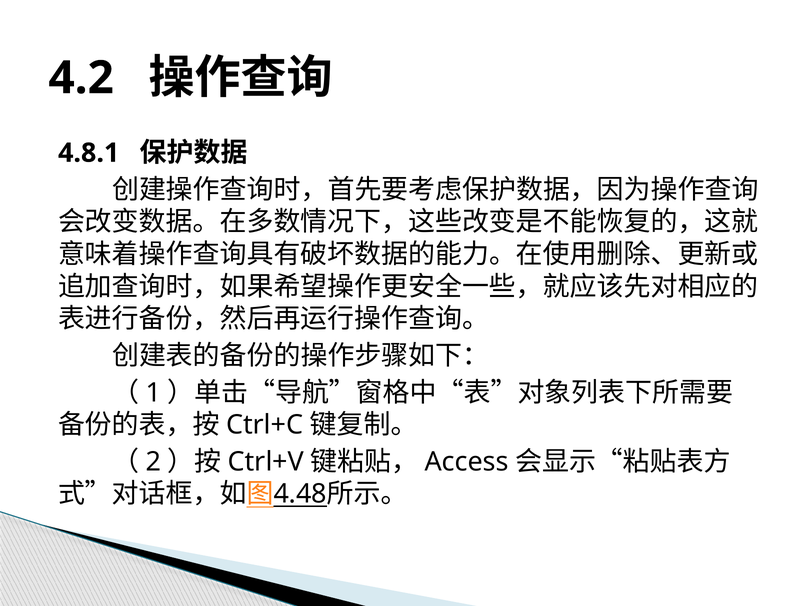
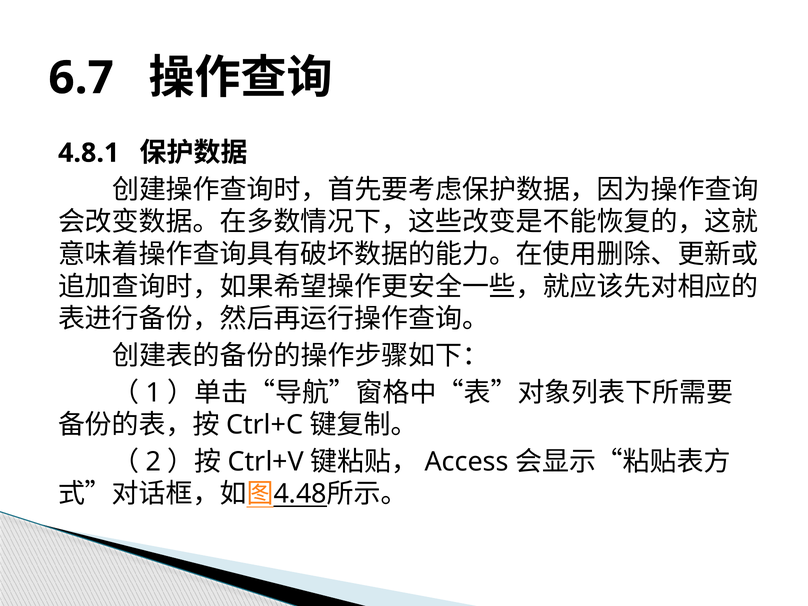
4.2: 4.2 -> 6.7 (81, 78)
